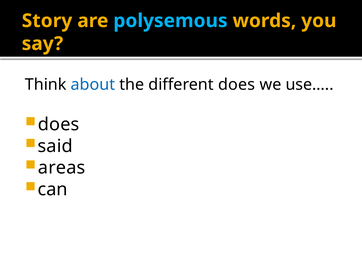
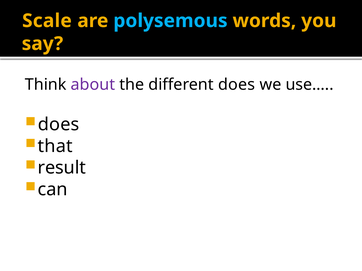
Story: Story -> Scale (47, 21)
about colour: blue -> purple (93, 85)
said: said -> that (55, 146)
areas: areas -> result (62, 168)
